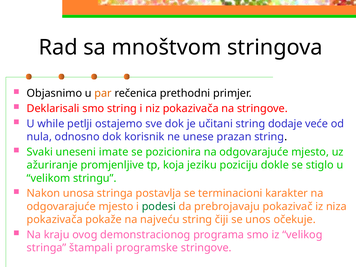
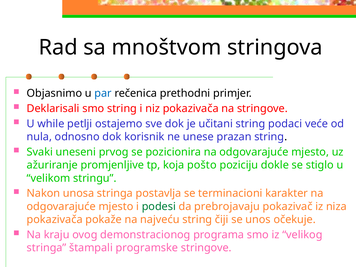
par colour: orange -> blue (103, 93)
dodaje: dodaje -> podaci (285, 124)
imate: imate -> prvog (114, 152)
jeziku: jeziku -> pošto (202, 165)
